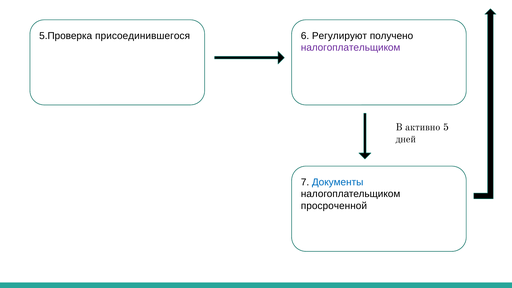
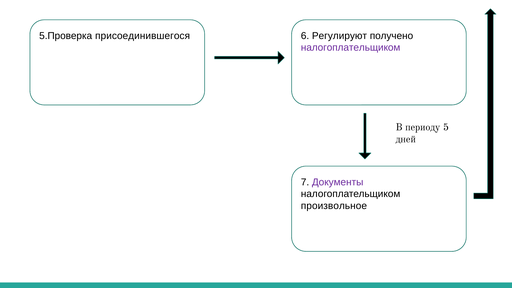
активно: активно -> периоду (423, 127)
Документы colour: blue -> purple (338, 182)
просроченной: просроченной -> произвольное (334, 206)
